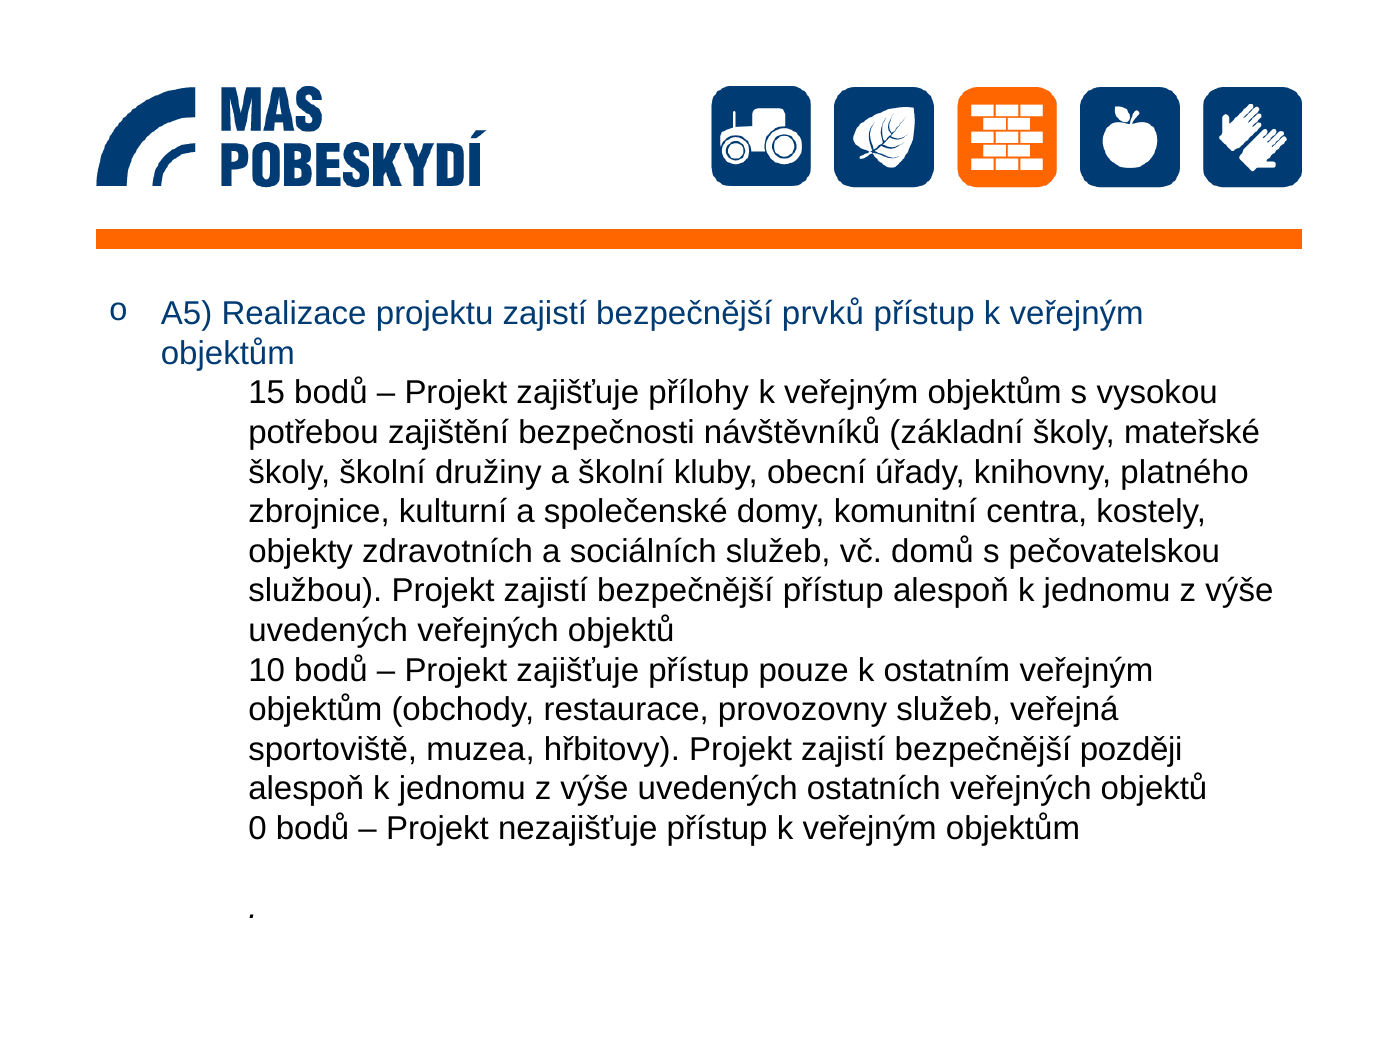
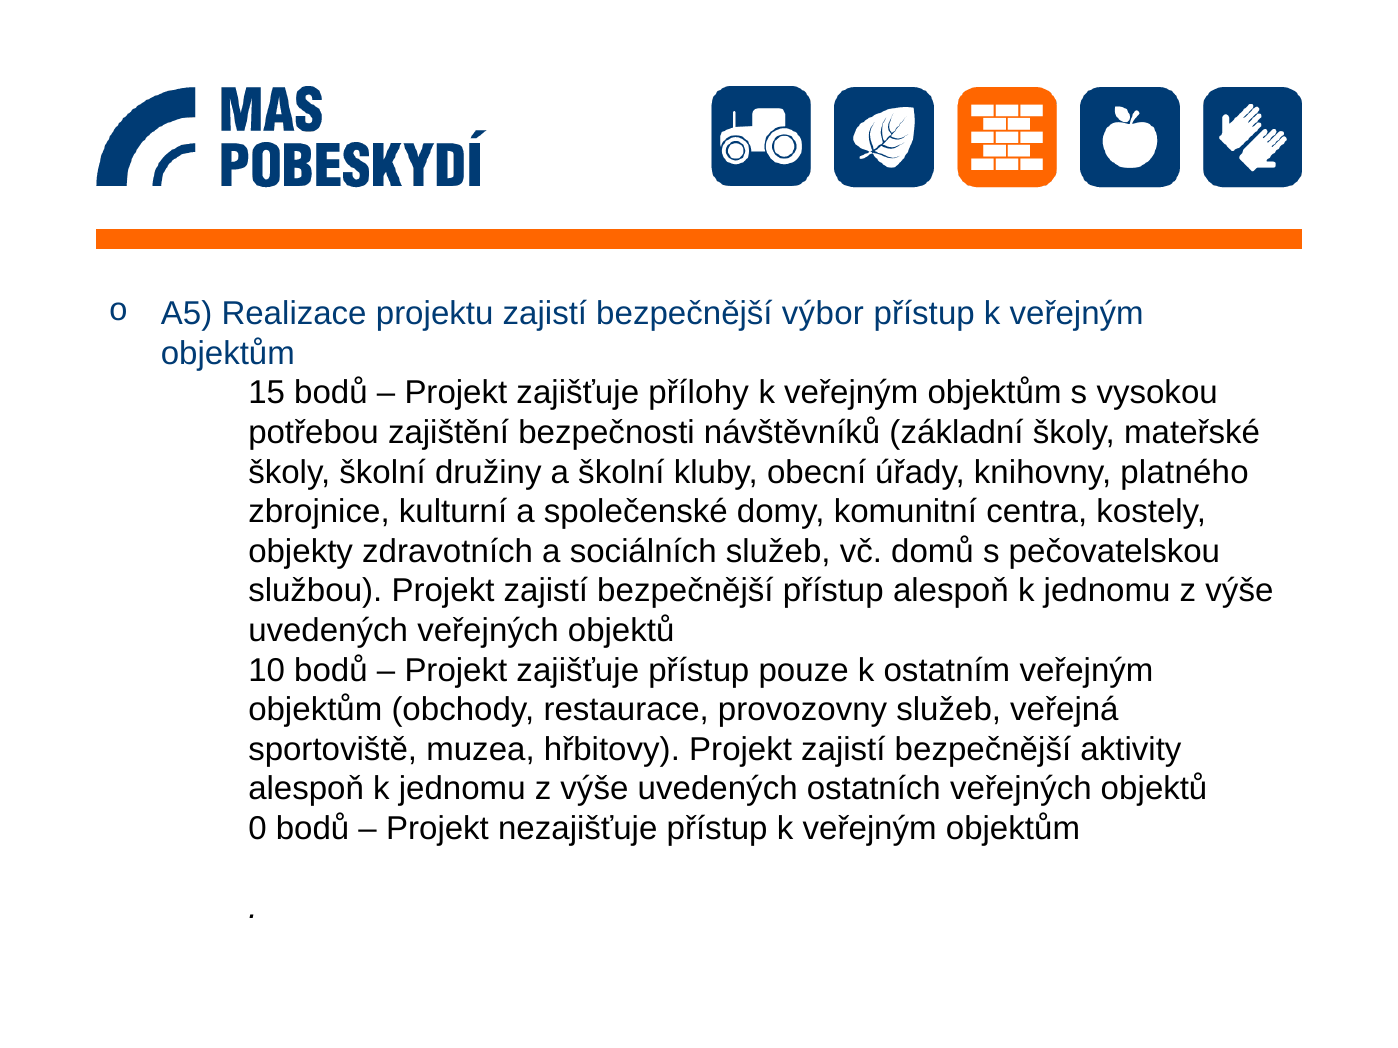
prvků: prvků -> výbor (823, 314)
později: později -> aktivity (1131, 750)
